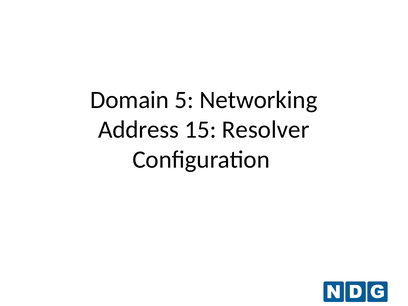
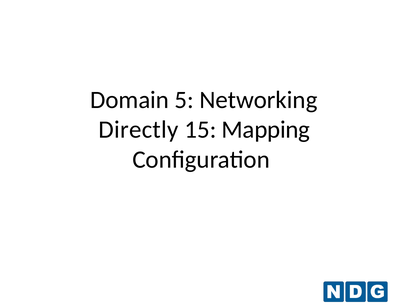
Address: Address -> Directly (138, 130)
Resolver: Resolver -> Mapping (266, 130)
